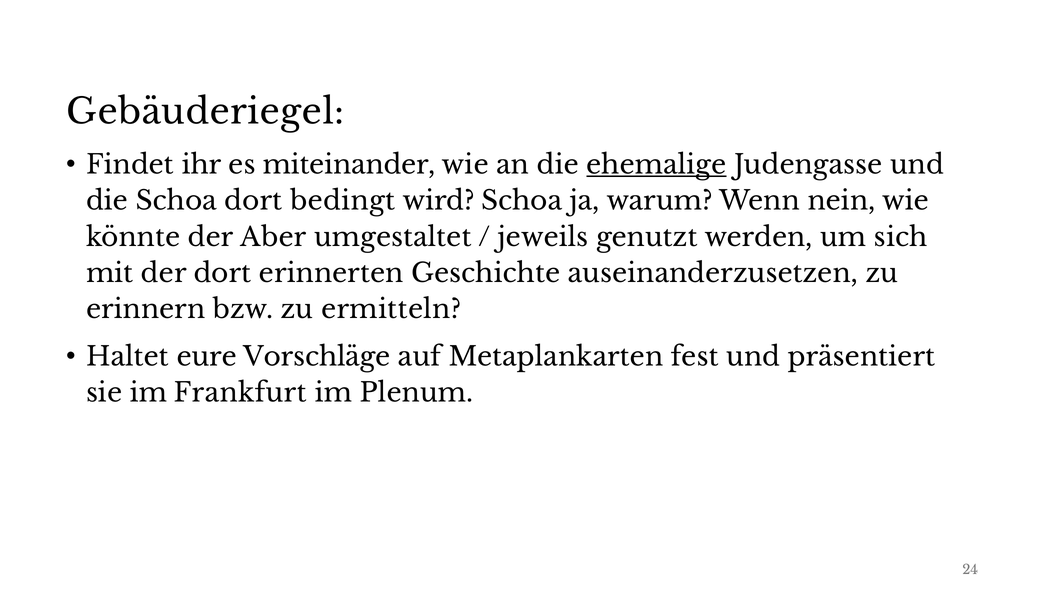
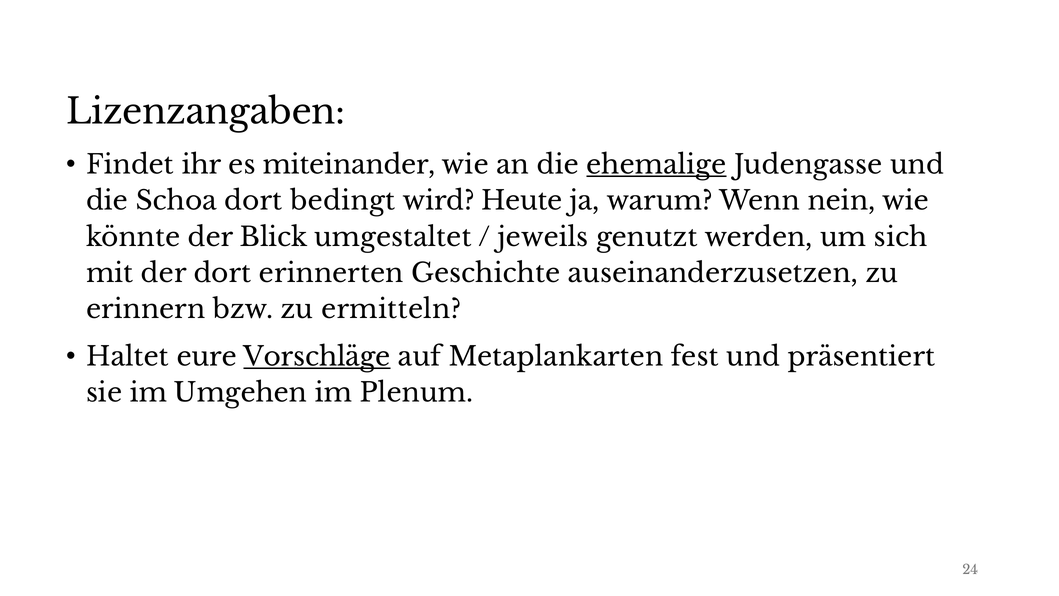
Gebäuderiegel: Gebäuderiegel -> Lizenzangaben (206, 112)
wird Schoa: Schoa -> Heute (522, 201)
Aber: Aber -> Blick (274, 237)
Vorschläge underline: none -> present (317, 357)
Frankfurt: Frankfurt -> Umgehen (241, 393)
